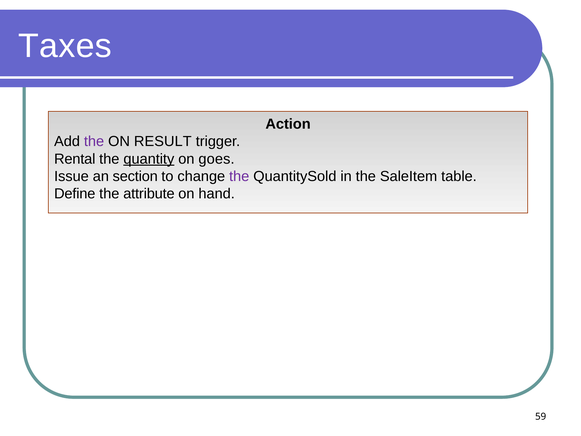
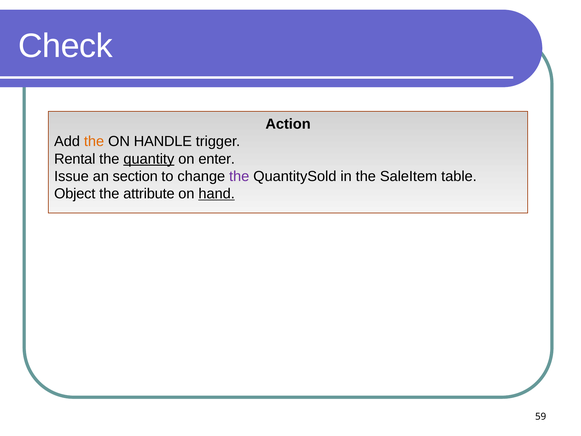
Taxes: Taxes -> Check (65, 46)
the colour: purple -> orange (94, 141)
RESULT: RESULT -> HANDLE (163, 141)
goes: goes -> enter (217, 159)
Define: Define -> Object (75, 194)
hand underline: none -> present (217, 194)
